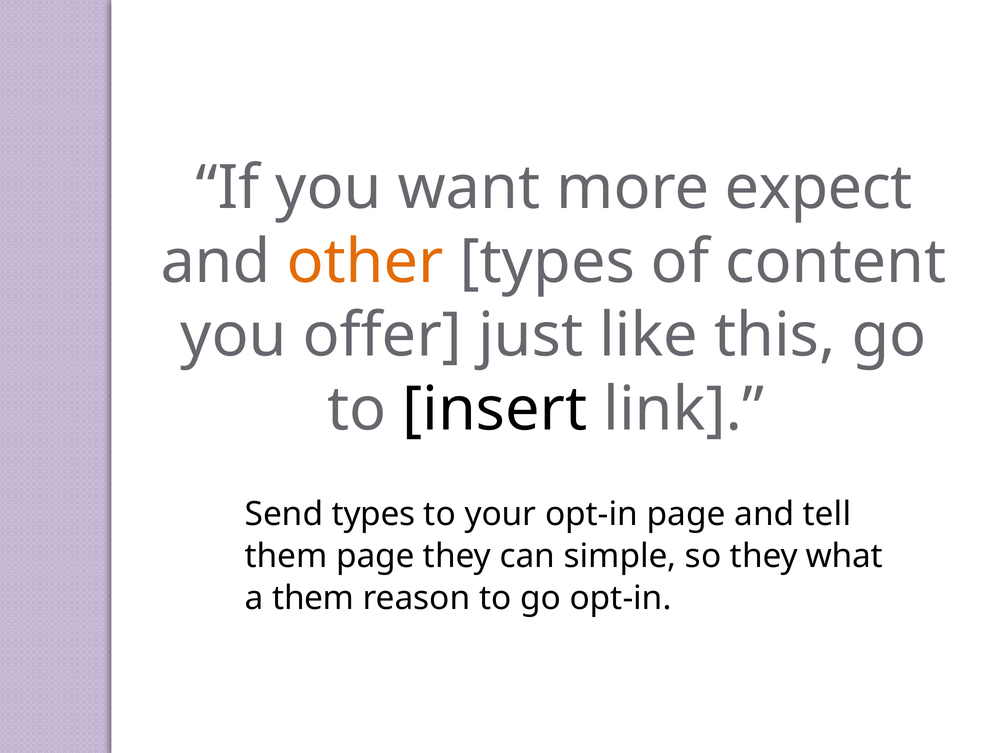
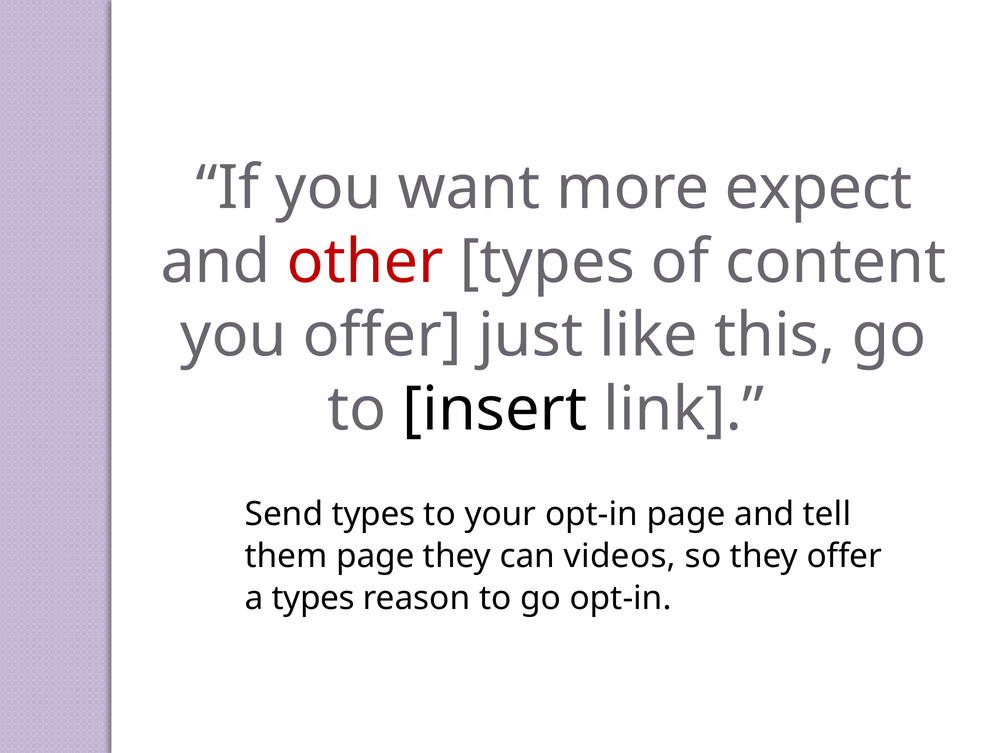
other colour: orange -> red (365, 262)
simple: simple -> videos (620, 556)
they what: what -> offer (844, 556)
a them: them -> types (313, 598)
